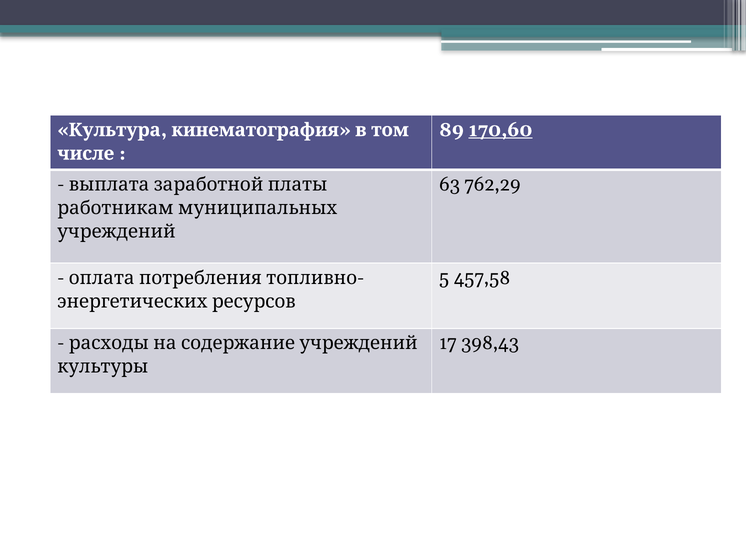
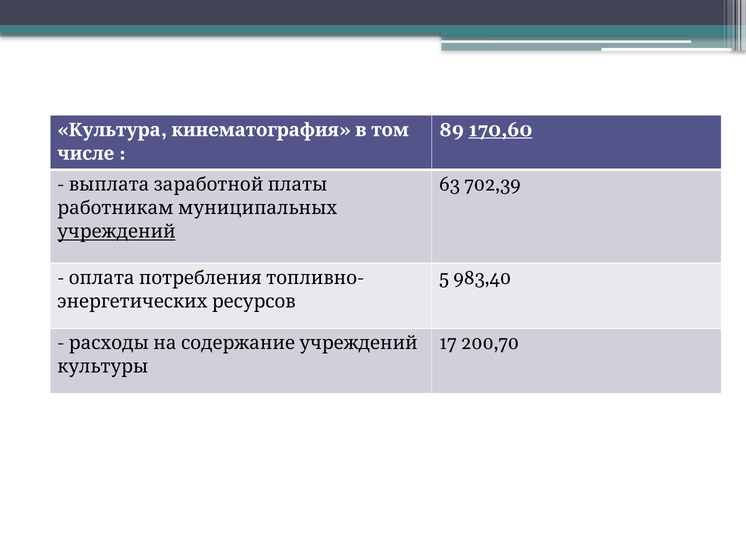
762,29: 762,29 -> 702,39 (493, 185)
учреждений underline: none -> present (117, 232)
457,58: 457,58 -> 983,40 (482, 278)
398,43: 398,43 -> 200,70 (490, 343)
